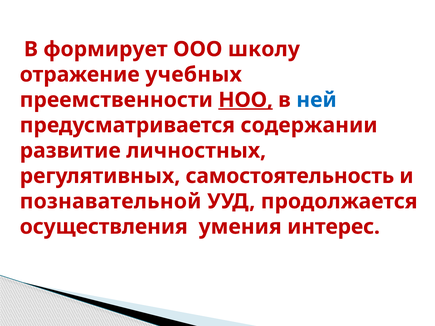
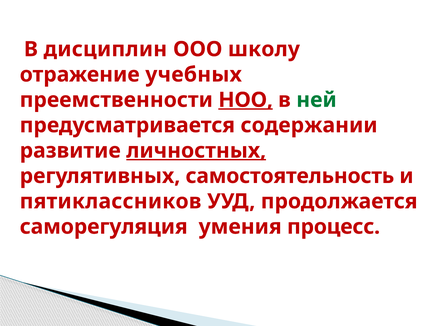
формирует: формирует -> дисциплин (105, 49)
ней colour: blue -> green (316, 100)
личностных underline: none -> present (196, 151)
познавательной: познавательной -> пятиклассников (111, 202)
осуществления: осуществления -> саморегуляция (104, 227)
интерес: интерес -> процесс (334, 227)
